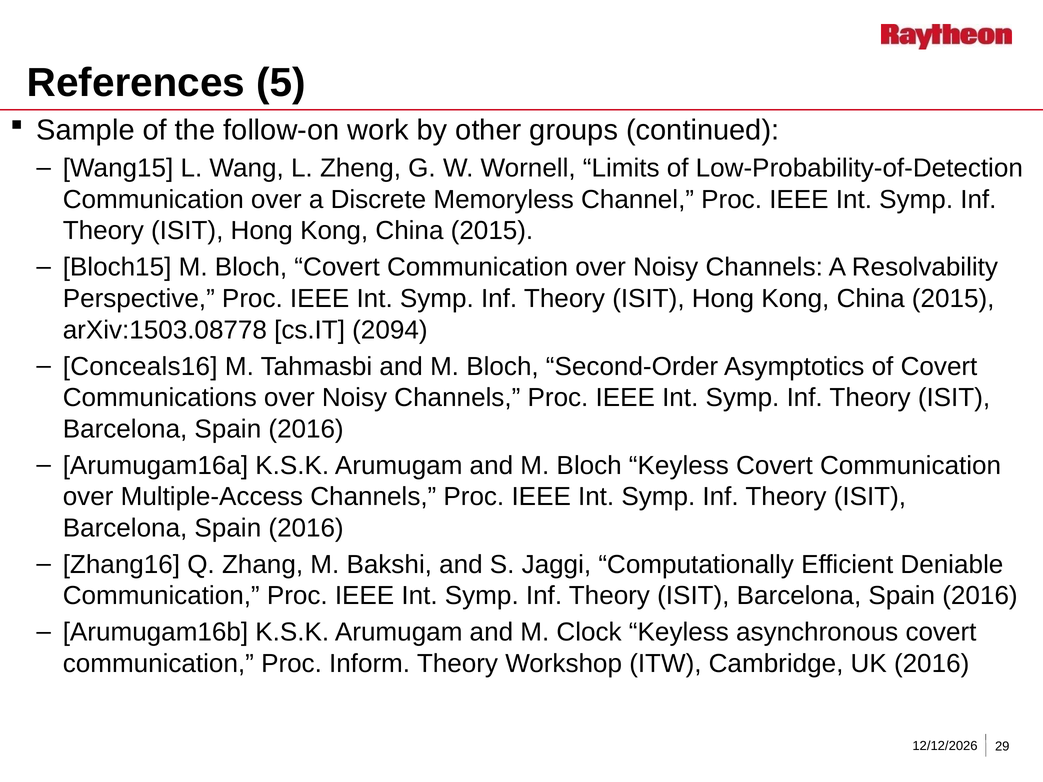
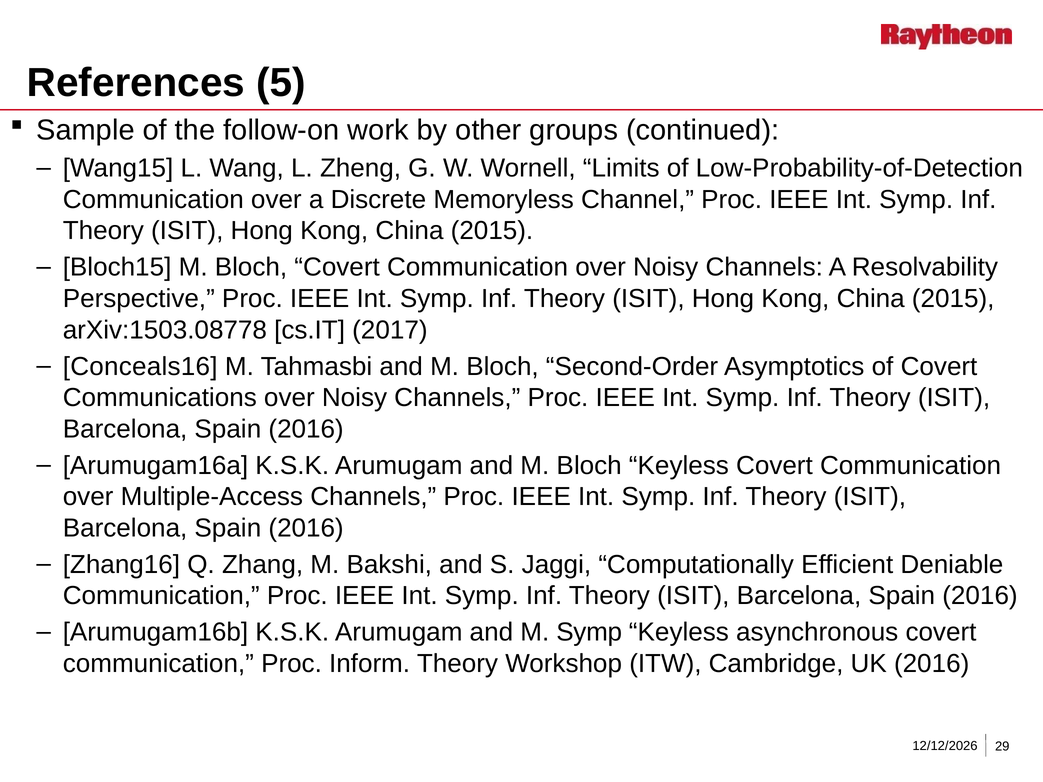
2094: 2094 -> 2017 (390, 330)
M Clock: Clock -> Symp (589, 633)
